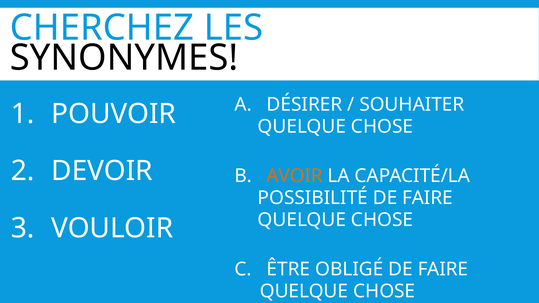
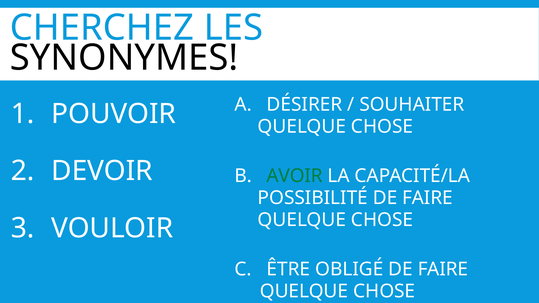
AVOIR colour: orange -> green (295, 176)
